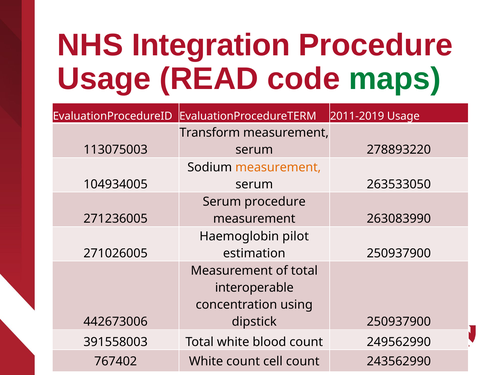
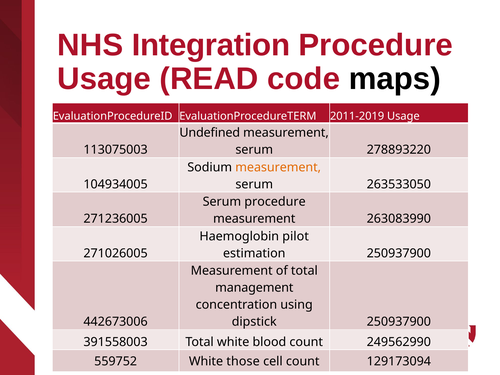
maps colour: green -> black (395, 79)
Transform: Transform -> Undefined (210, 133)
interoperable: interoperable -> management (254, 288)
767402: 767402 -> 559752 (116, 361)
White count: count -> those (243, 361)
243562990: 243562990 -> 129173094 (399, 361)
